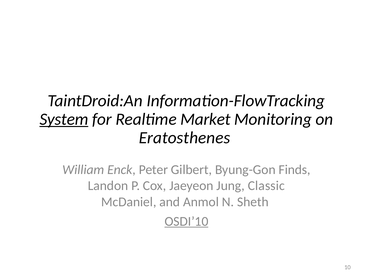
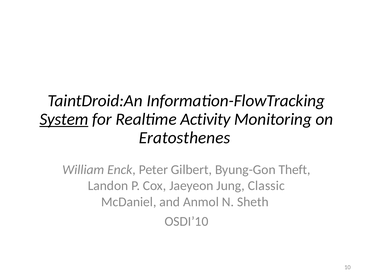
Market: Market -> Activity (205, 119)
Finds: Finds -> Theft (295, 169)
OSDI’10 underline: present -> none (186, 221)
